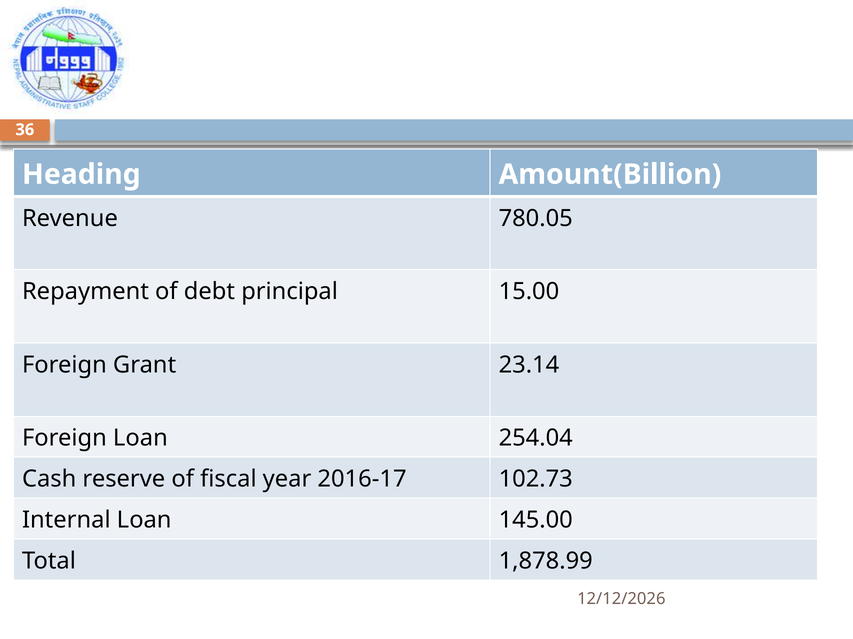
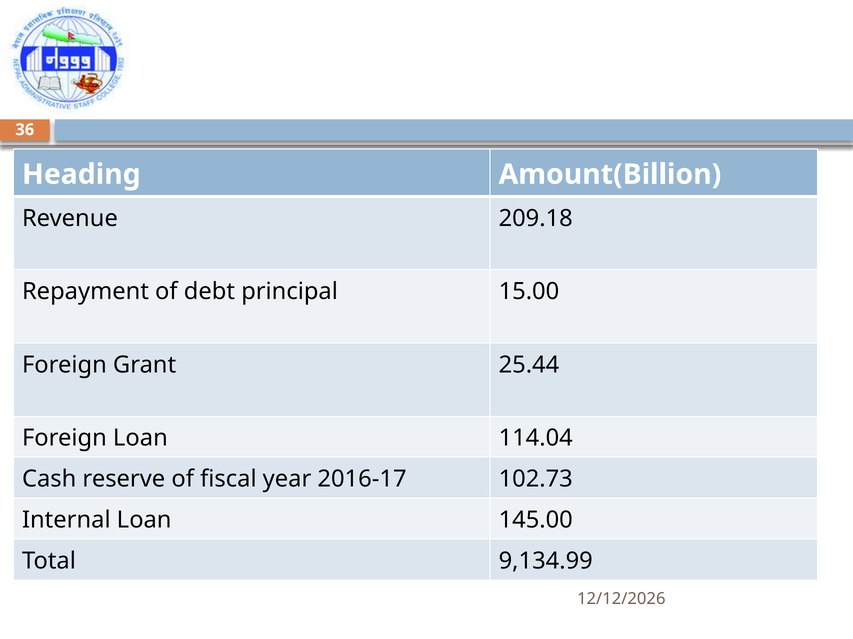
780.05: 780.05 -> 209.18 (536, 219)
23.14: 23.14 -> 25.44 (529, 365)
254.04: 254.04 -> 114.04 (536, 439)
1,878.99: 1,878.99 -> 9,134.99 (546, 562)
